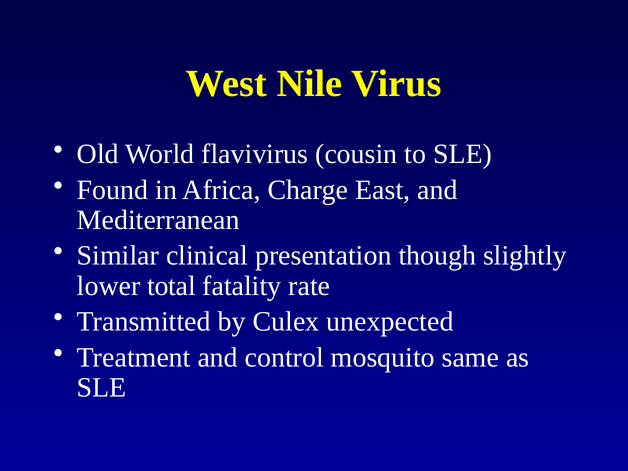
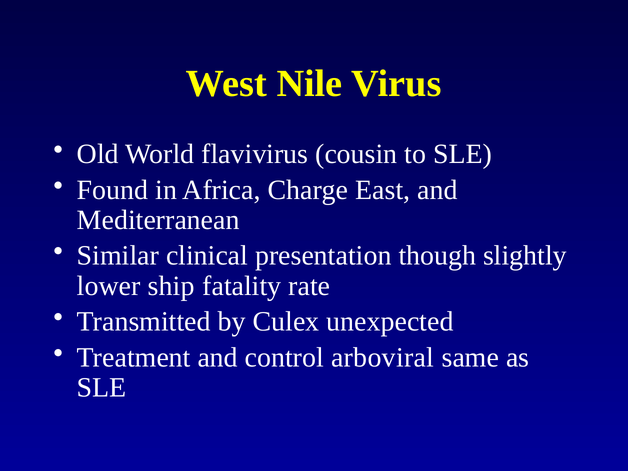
total: total -> ship (171, 286)
mosquito: mosquito -> arboviral (383, 357)
